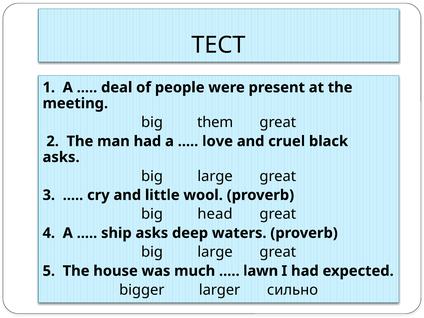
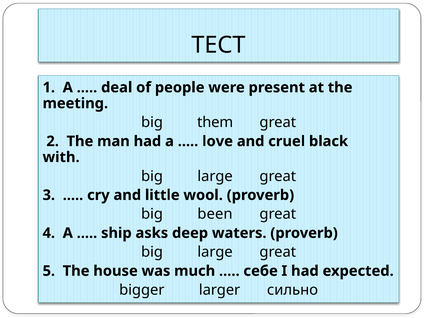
asks: asks -> with (61, 157)
head: head -> been (215, 214)
lawn: lawn -> себе (261, 271)
